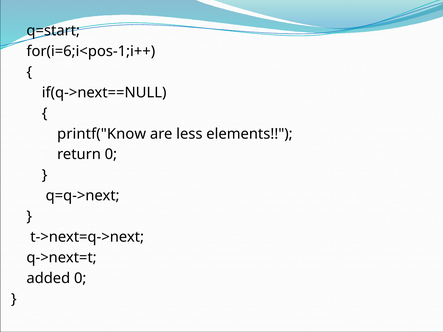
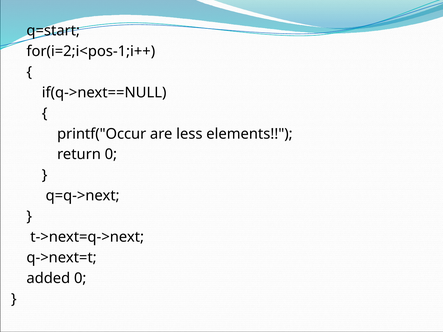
for(i=6;i<pos-1;i++: for(i=6;i<pos-1;i++ -> for(i=2;i<pos-1;i++ (91, 51)
printf("Know: printf("Know -> printf("Occur (102, 134)
